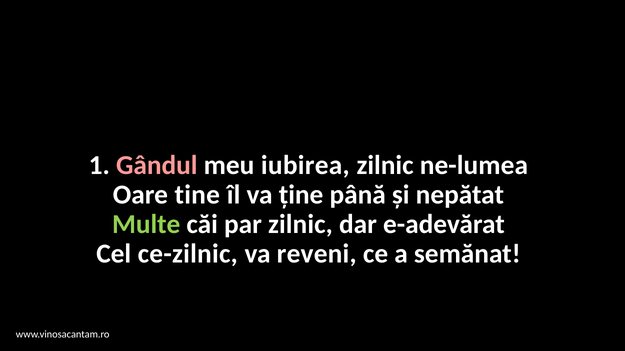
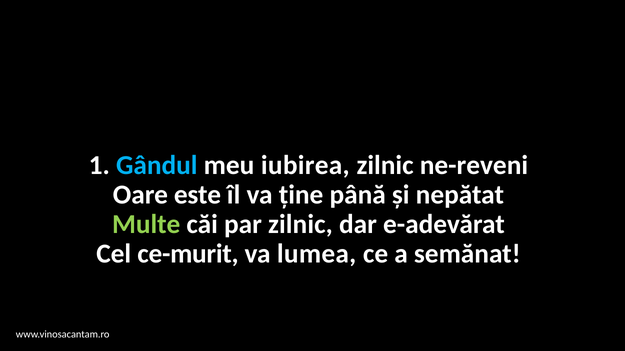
Gândul colour: pink -> light blue (157, 165)
ne-lumea: ne-lumea -> ne-reveni (474, 165)
tine: tine -> este (198, 195)
ce-zilnic: ce-zilnic -> ce-murit (188, 254)
reveni: reveni -> lumea (317, 254)
